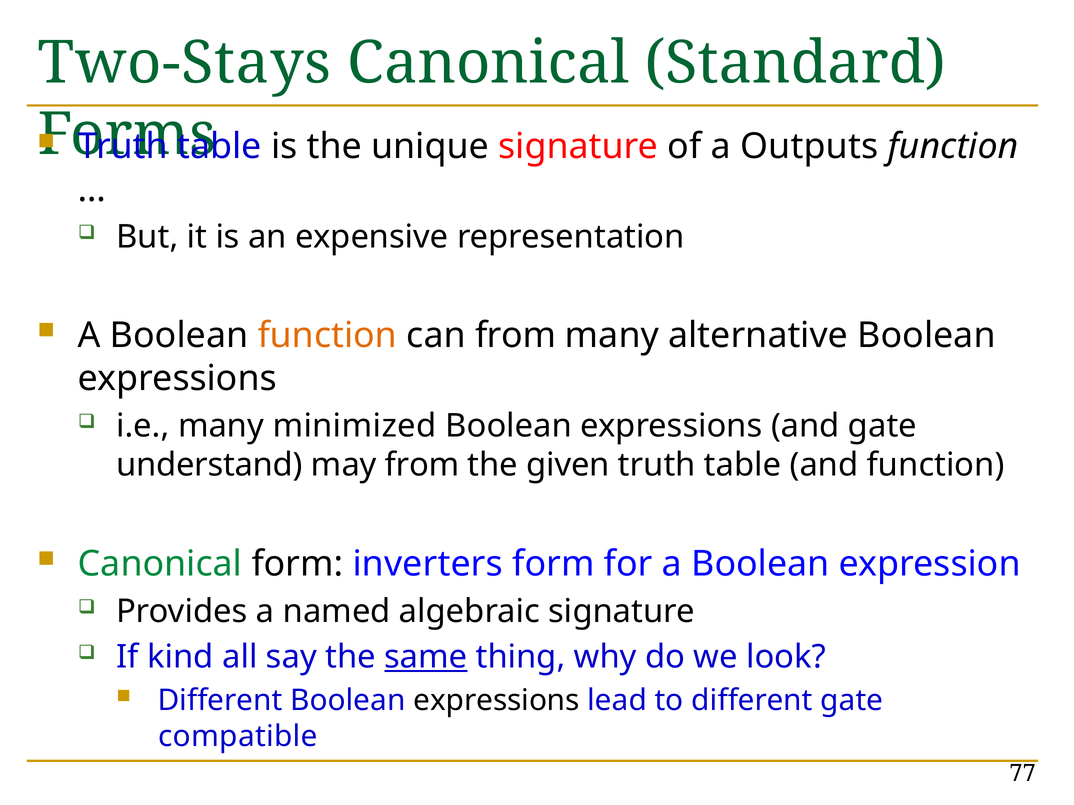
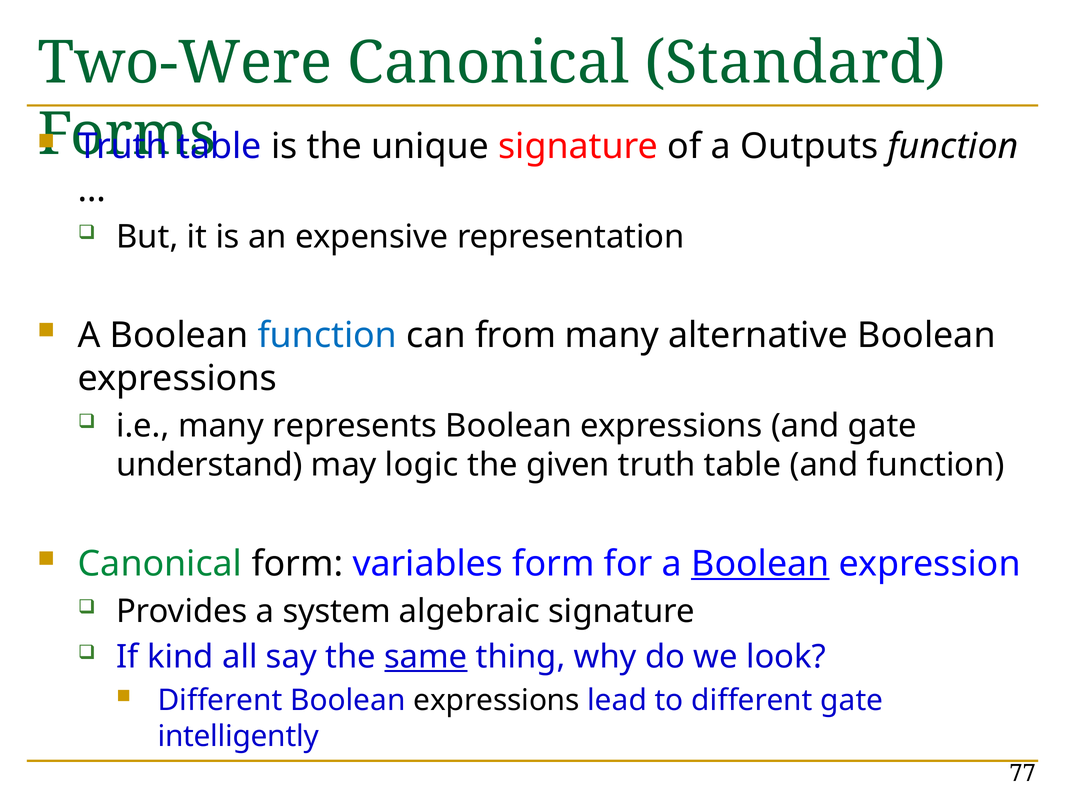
Two-Stays: Two-Stays -> Two-Were (185, 63)
function colour: orange -> blue (327, 336)
minimized: minimized -> represents (355, 426)
may from: from -> logic (422, 465)
inverters: inverters -> variables (428, 564)
Boolean underline: none -> present (760, 564)
named: named -> system (337, 612)
compatible: compatible -> intelligently (238, 737)
